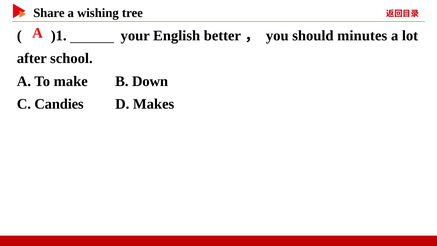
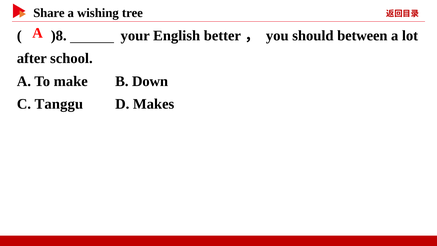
)1: )1 -> )8 (59, 36)
minutes: minutes -> between (362, 36)
Candies: Candies -> Tanggu (59, 104)
